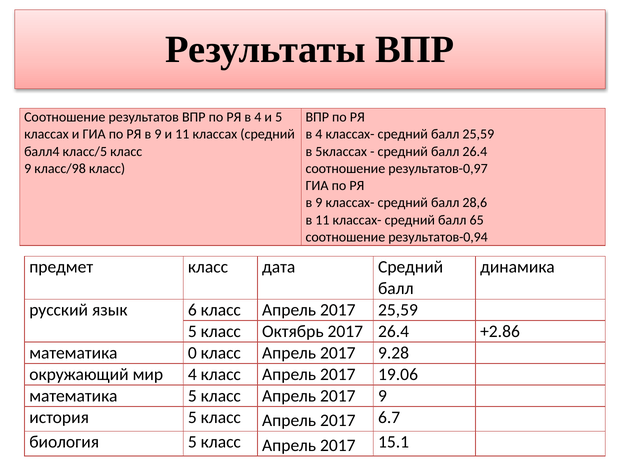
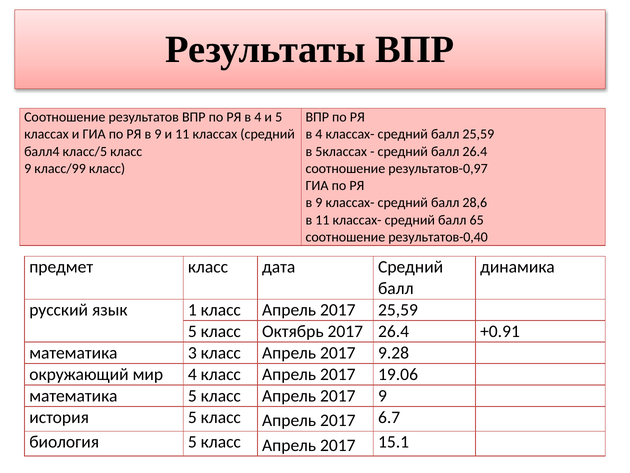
класс/98: класс/98 -> класс/99 (60, 168)
результатов-0,94: результатов-0,94 -> результатов-0,40 (438, 237)
6: 6 -> 1 (192, 310)
+2.86: +2.86 -> +0.91 (500, 331)
0: 0 -> 3 (192, 353)
